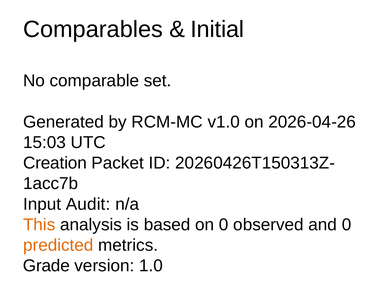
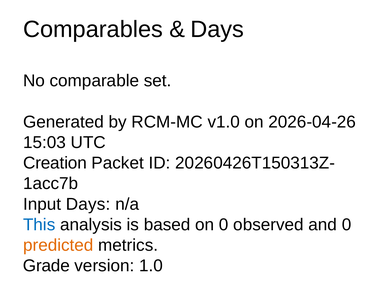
Initial: Initial -> Days (217, 29)
Input Audit: Audit -> Days (88, 204)
This colour: orange -> blue (39, 225)
